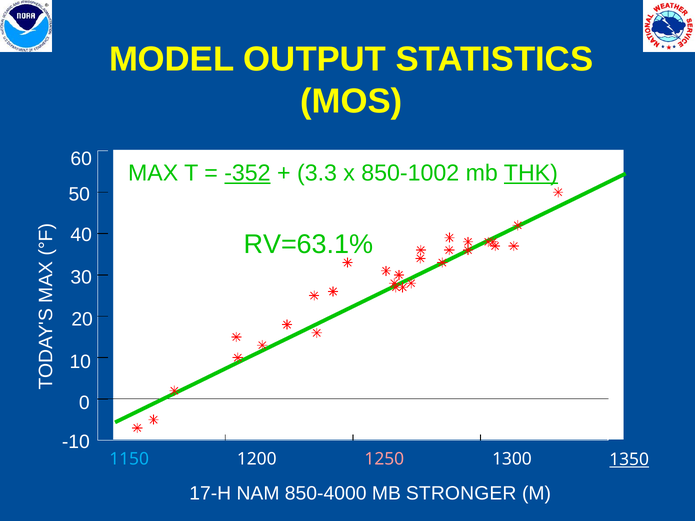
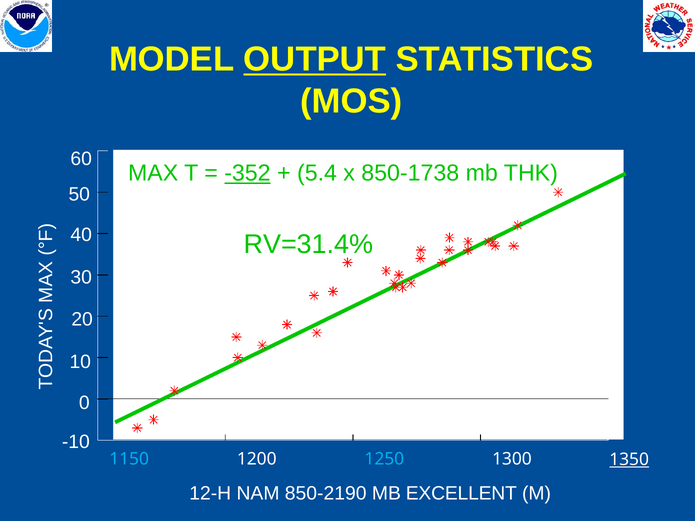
OUTPUT underline: none -> present (315, 59)
3.3: 3.3 -> 5.4 (317, 173)
850-1002: 850-1002 -> 850-1738 (410, 173)
THK underline: present -> none (531, 173)
RV=63.1%: RV=63.1% -> RV=31.4% (308, 245)
1250 colour: pink -> light blue (384, 459)
17-H: 17-H -> 12-H (210, 494)
850-4000: 850-4000 -> 850-2190 (326, 494)
STRONGER: STRONGER -> EXCELLENT (461, 494)
